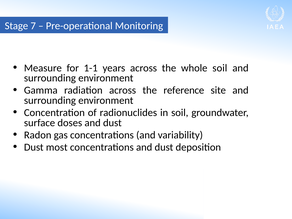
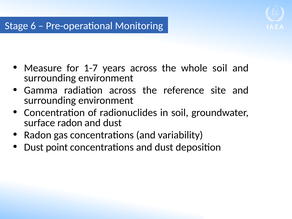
7: 7 -> 6 (33, 26)
1-1: 1-1 -> 1-7 (91, 68)
surface doses: doses -> radon (70, 123)
most: most -> point (57, 147)
